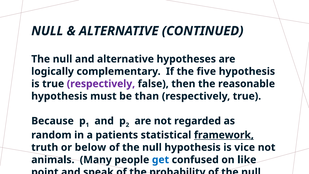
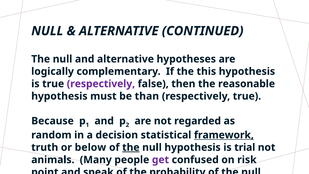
five: five -> this (206, 71)
patients: patients -> decision (117, 135)
the underline: none -> present (131, 147)
vice: vice -> trial (245, 147)
get colour: blue -> purple (160, 160)
like: like -> risk (247, 160)
